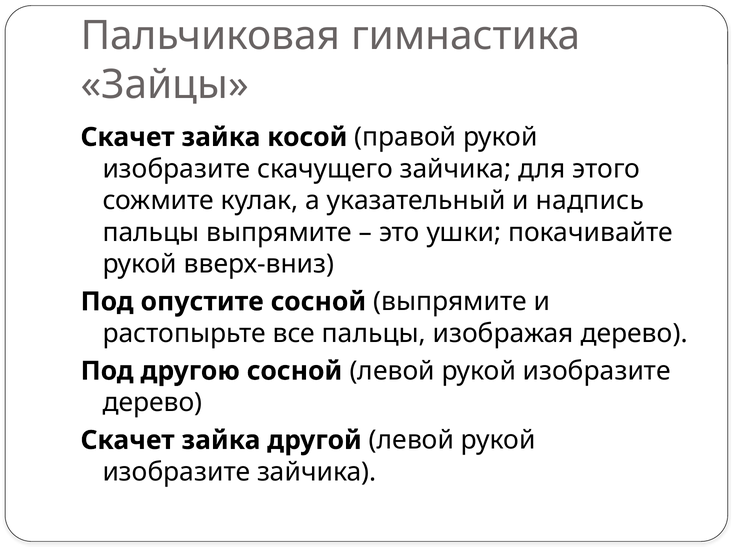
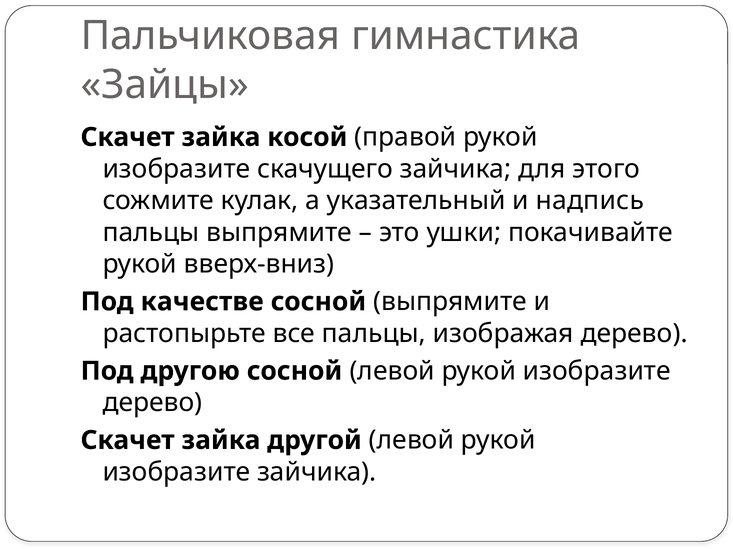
опустите: опустите -> качестве (202, 302)
